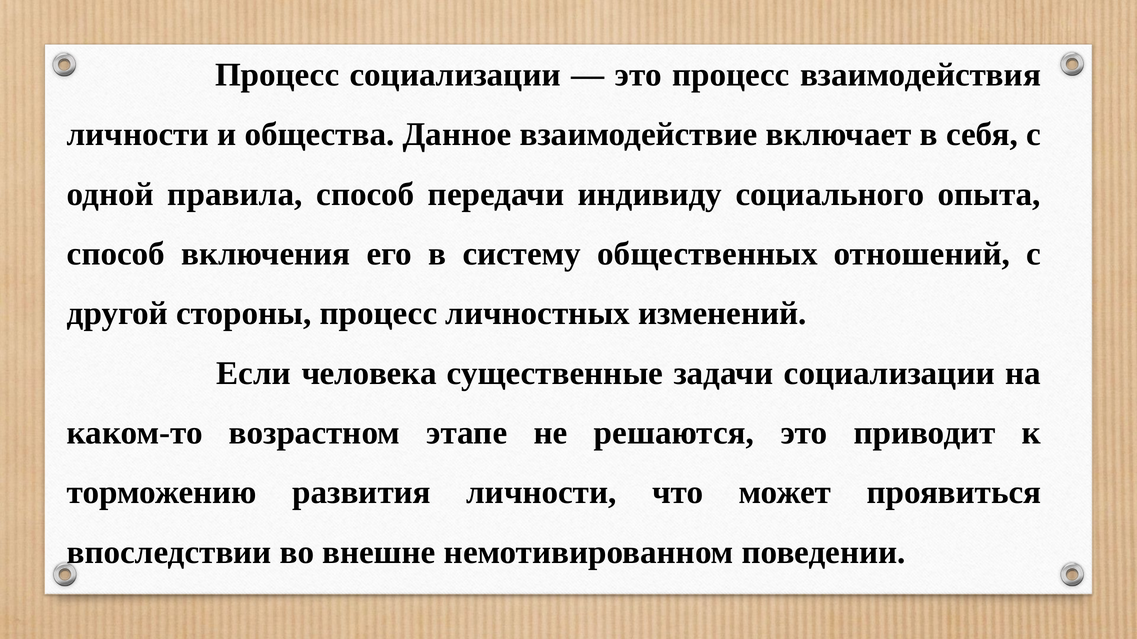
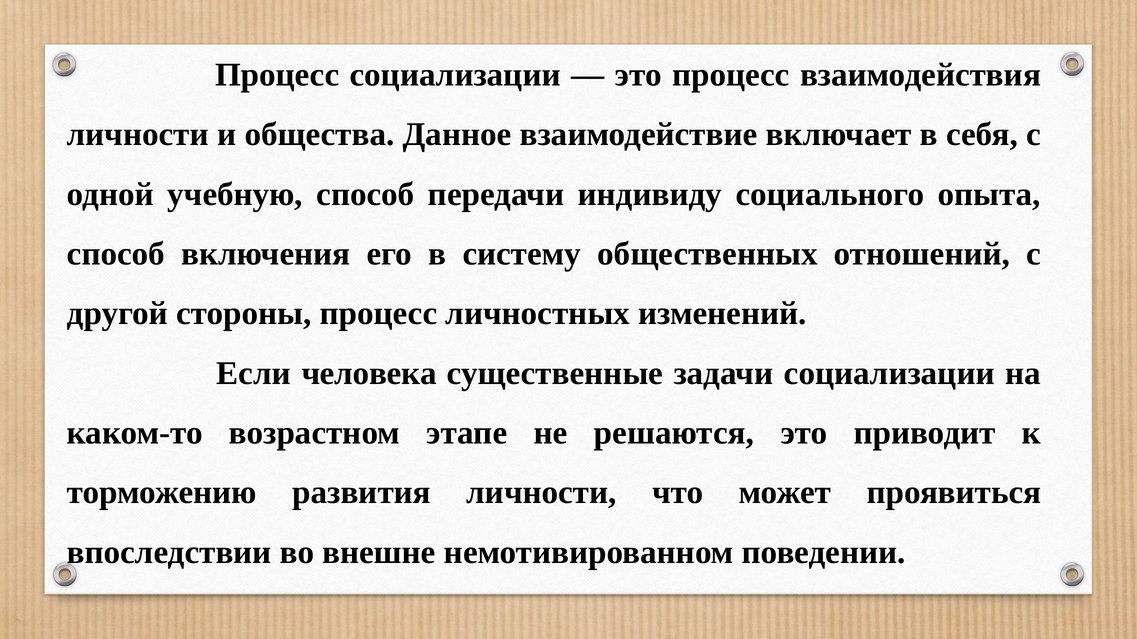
правила: правила -> учебную (235, 194)
